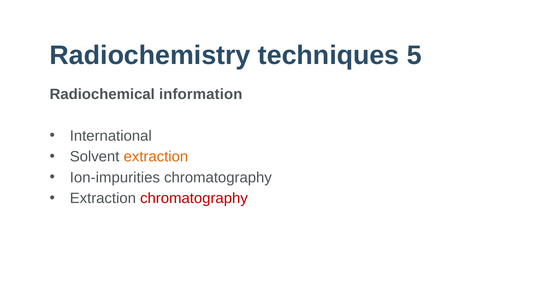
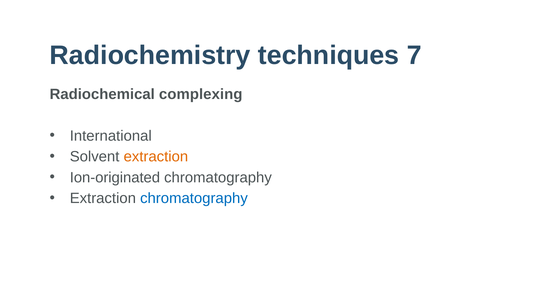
5: 5 -> 7 (414, 55)
information: information -> complexing (201, 94)
Ion-impurities: Ion-impurities -> Ion-originated (115, 178)
chromatography colour: red -> blue (194, 199)
